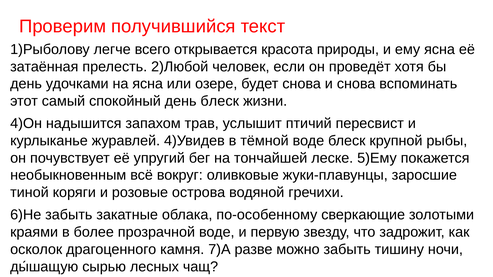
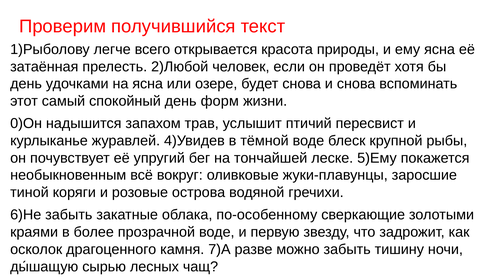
день блеск: блеск -> форм (220, 101)
4)Он: 4)Он -> 0)Он (26, 124)
